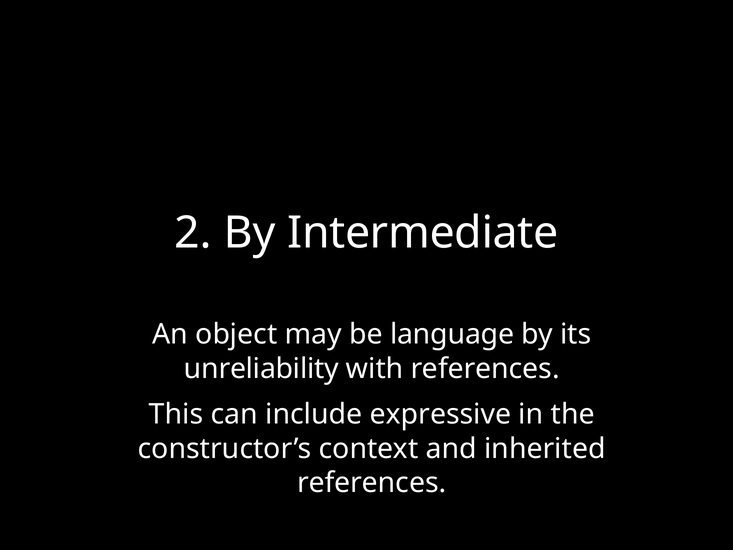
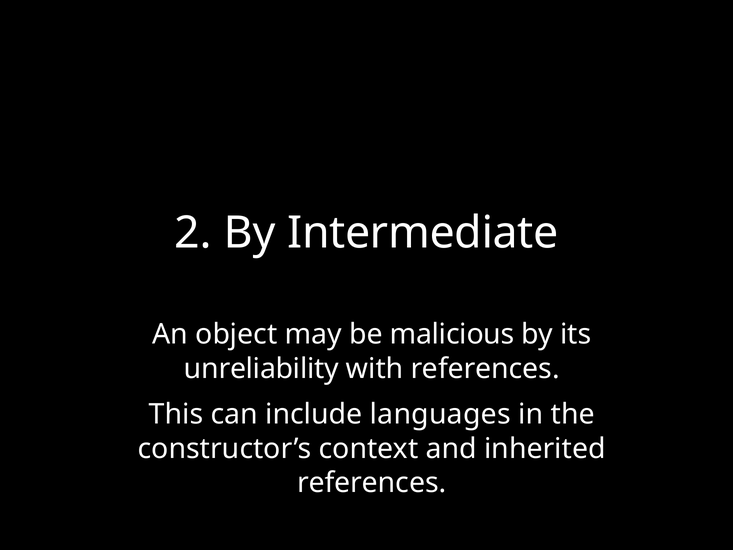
language: language -> malicious (452, 334)
expressive: expressive -> languages (440, 414)
